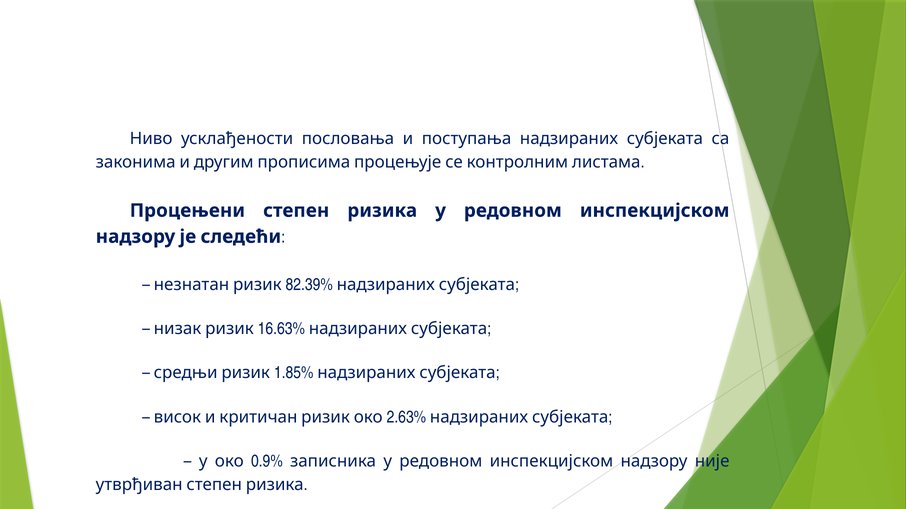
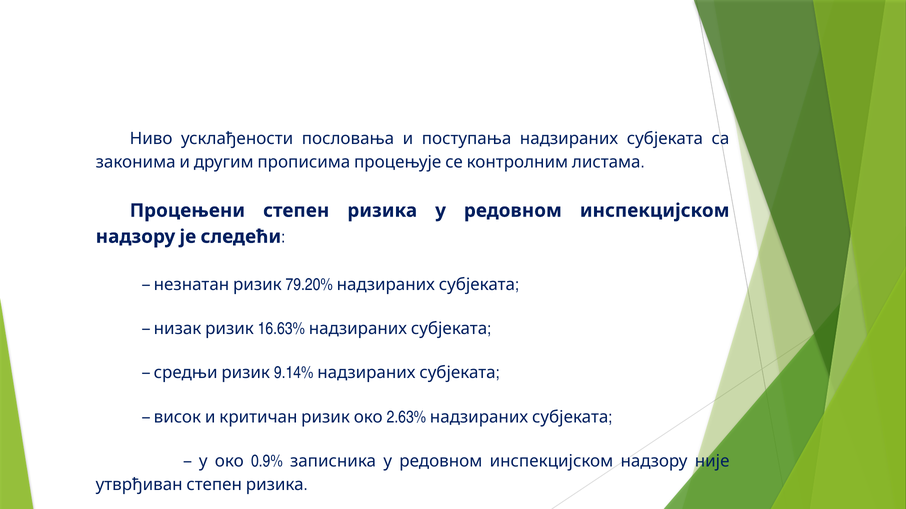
82.39%: 82.39% -> 79.20% (309, 285)
1.85%: 1.85% -> 9.14% (294, 373)
